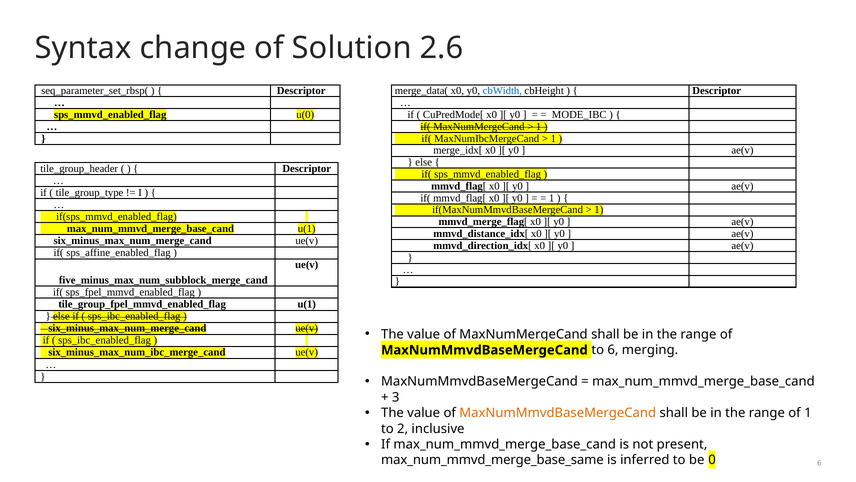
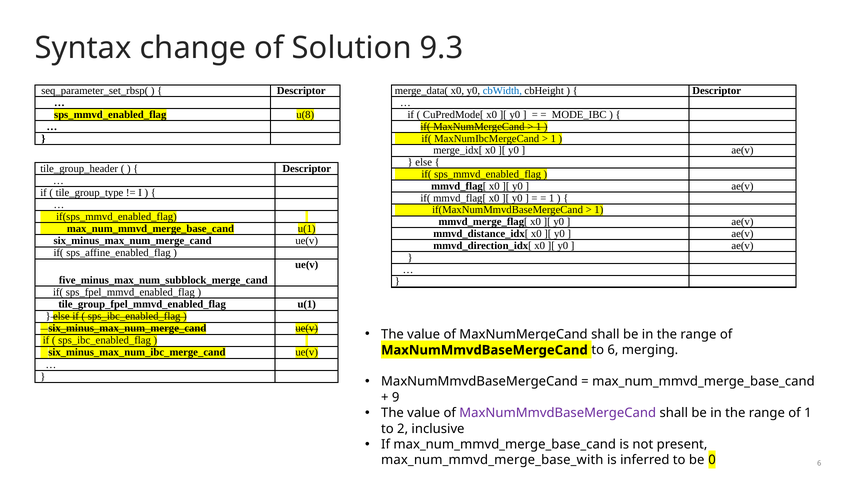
2.6: 2.6 -> 9.3 (441, 48)
u(0: u(0 -> u(8 (305, 115)
3: 3 -> 9 (396, 397)
MaxNumMmvdBaseMergeCand colour: orange -> purple (558, 413)
max_num_mmvd_merge_base_same: max_num_mmvd_merge_base_same -> max_num_mmvd_merge_base_with (492, 460)
